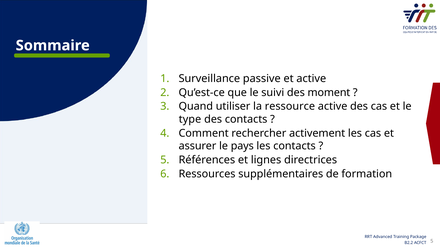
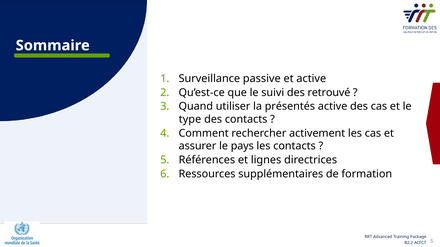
moment: moment -> retrouvé (329, 93)
ressource: ressource -> présentés (290, 107)
